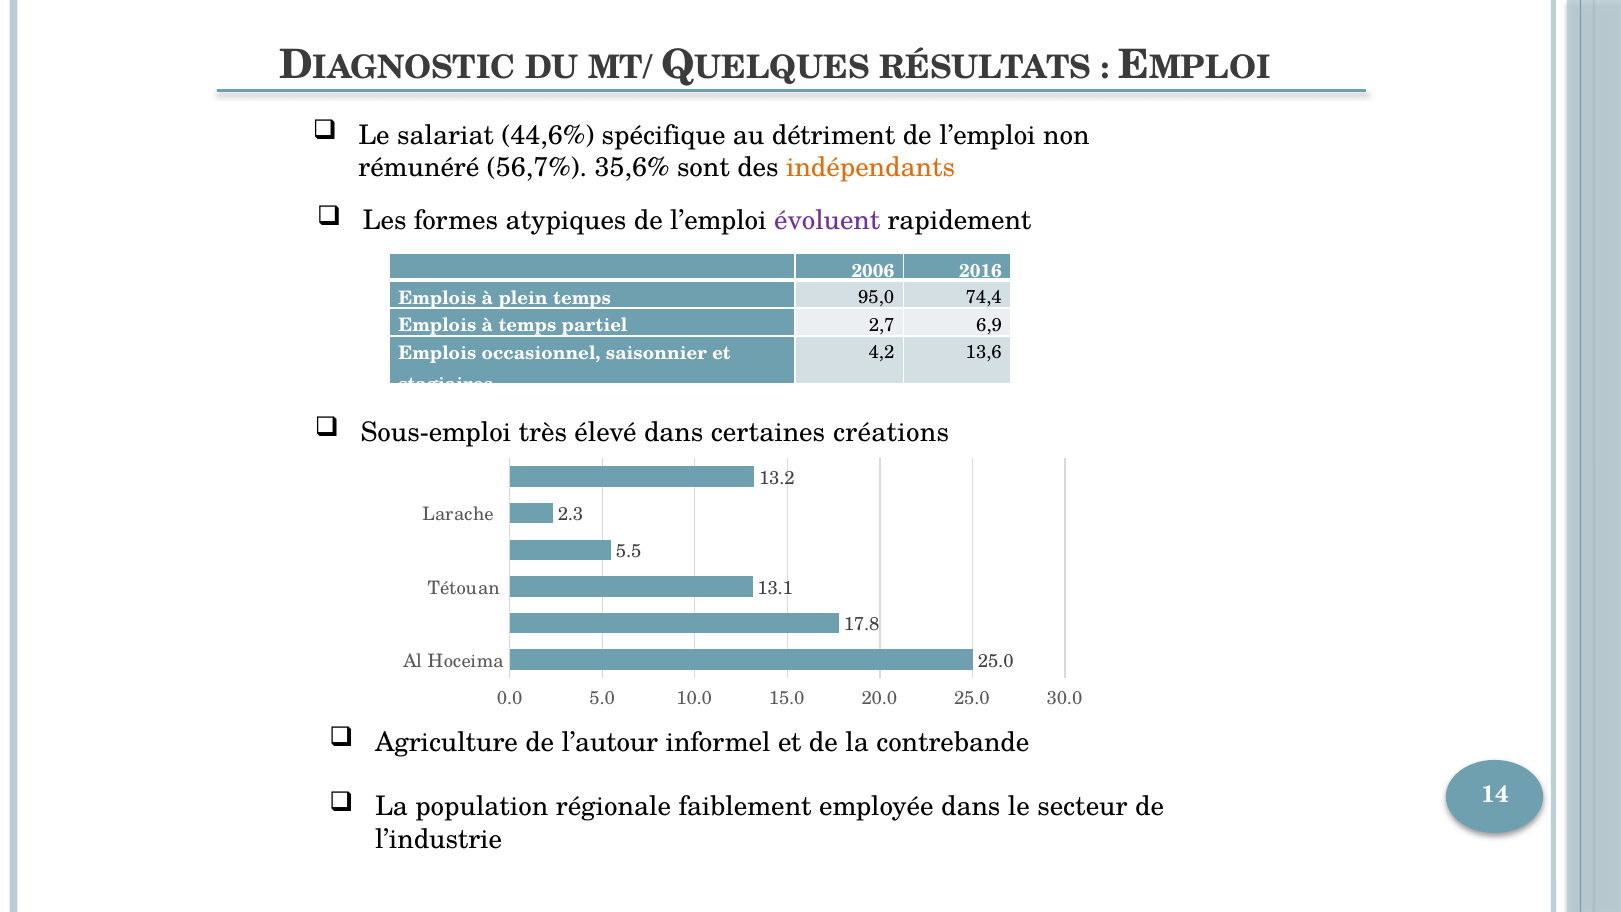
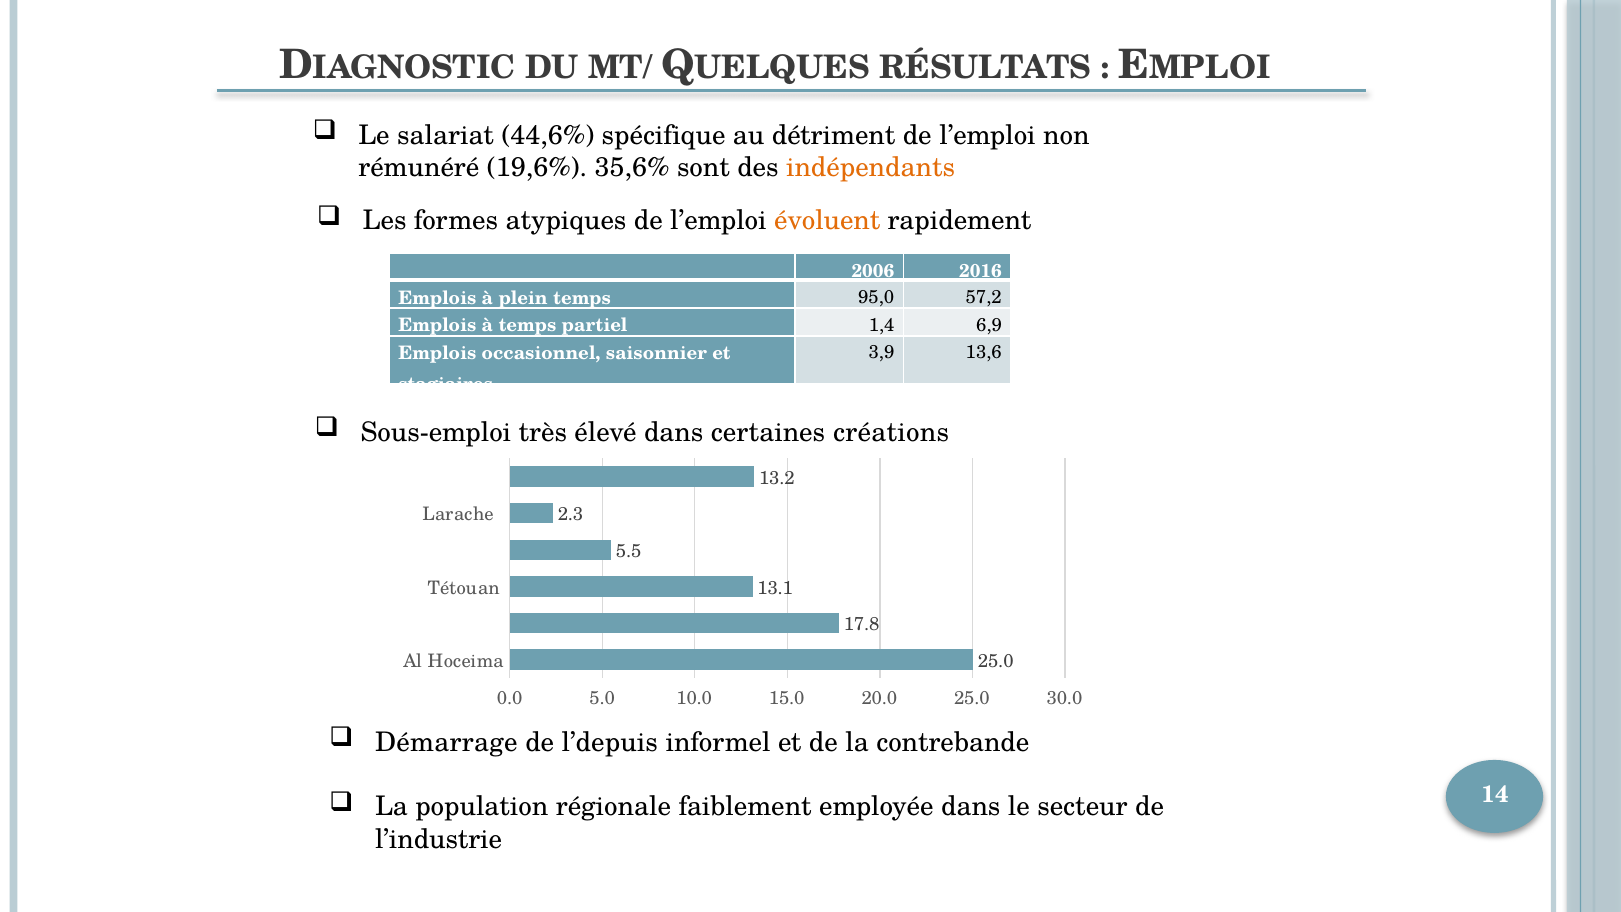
56,7%: 56,7% -> 19,6% (537, 168)
évoluent colour: purple -> orange (827, 221)
74,4: 74,4 -> 57,2 (984, 297)
2,7: 2,7 -> 1,4 (882, 325)
4,2: 4,2 -> 3,9 (882, 353)
Agriculture: Agriculture -> Démarrage (446, 742)
l’autour: l’autour -> l’depuis (610, 742)
